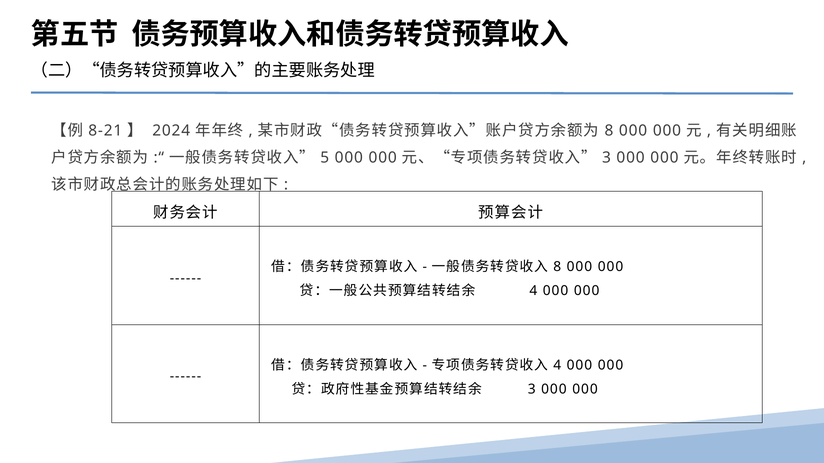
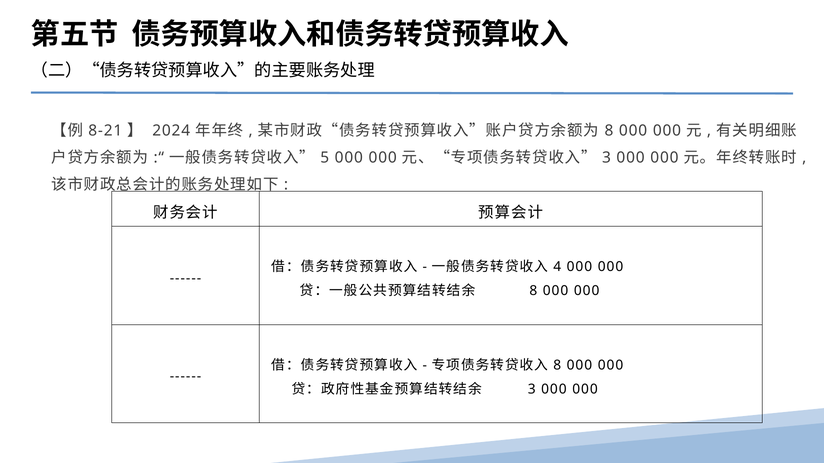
8: 8 -> 4 (557, 267)
4: 4 -> 8 (533, 291)
4: 4 -> 8 (557, 366)
